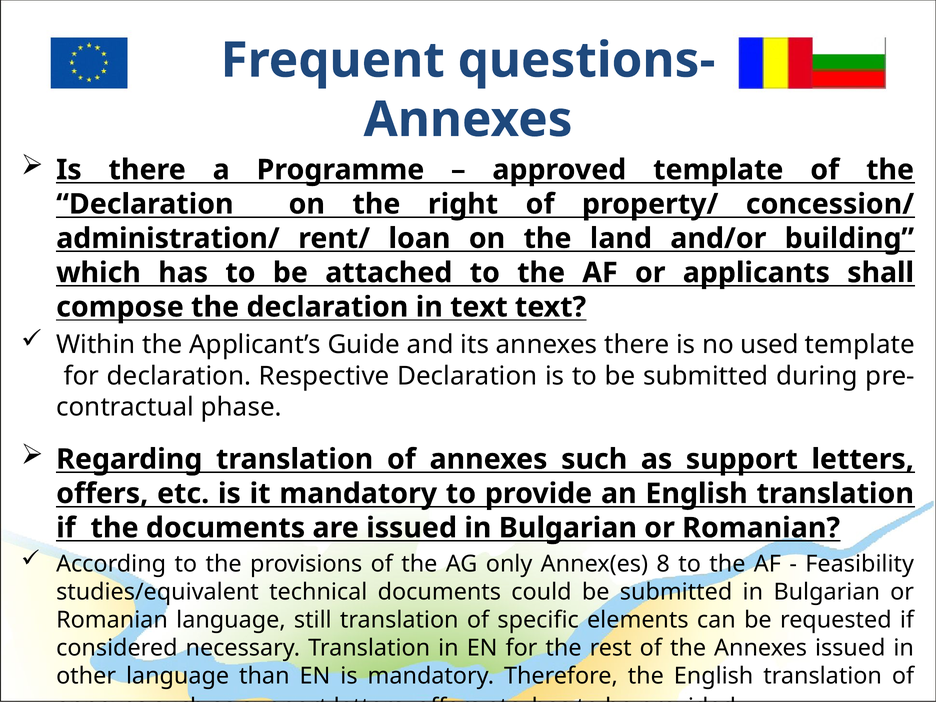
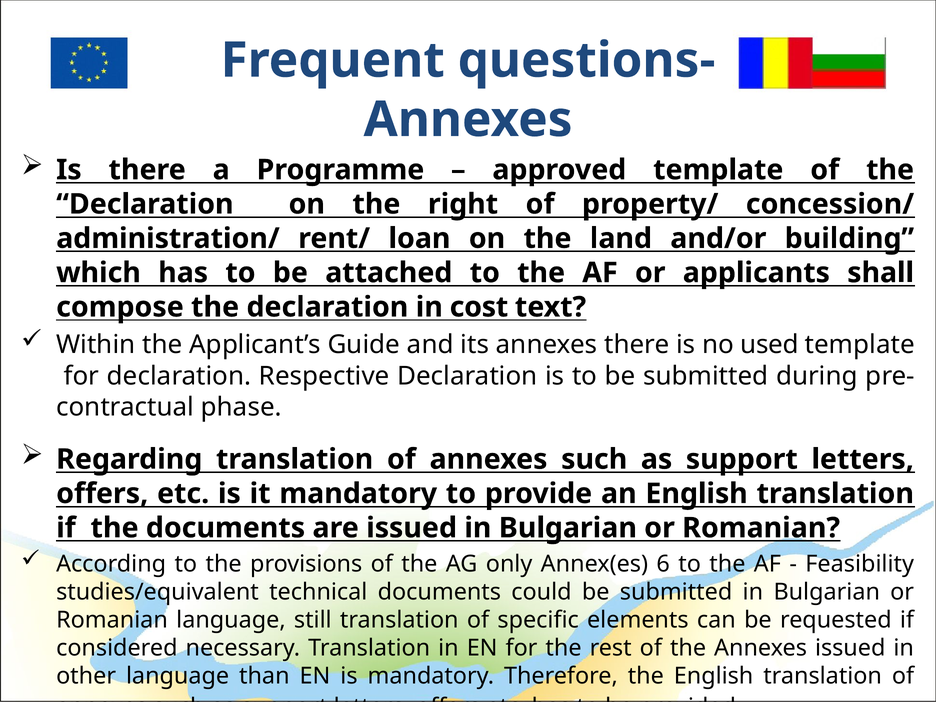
in text: text -> cost (479, 307)
8: 8 -> 6 (663, 564)
